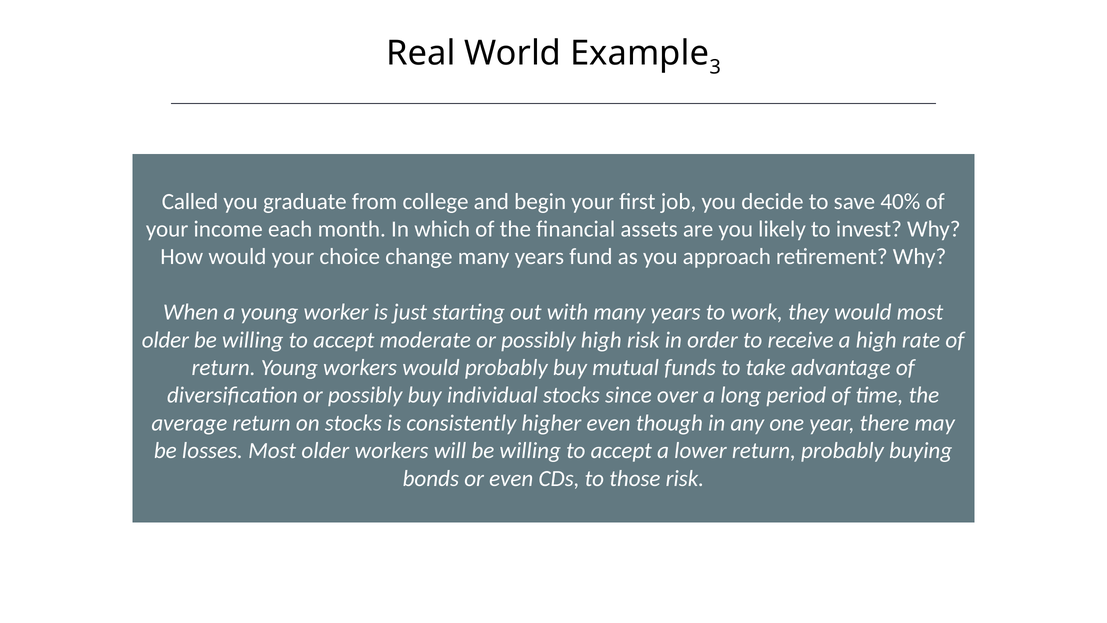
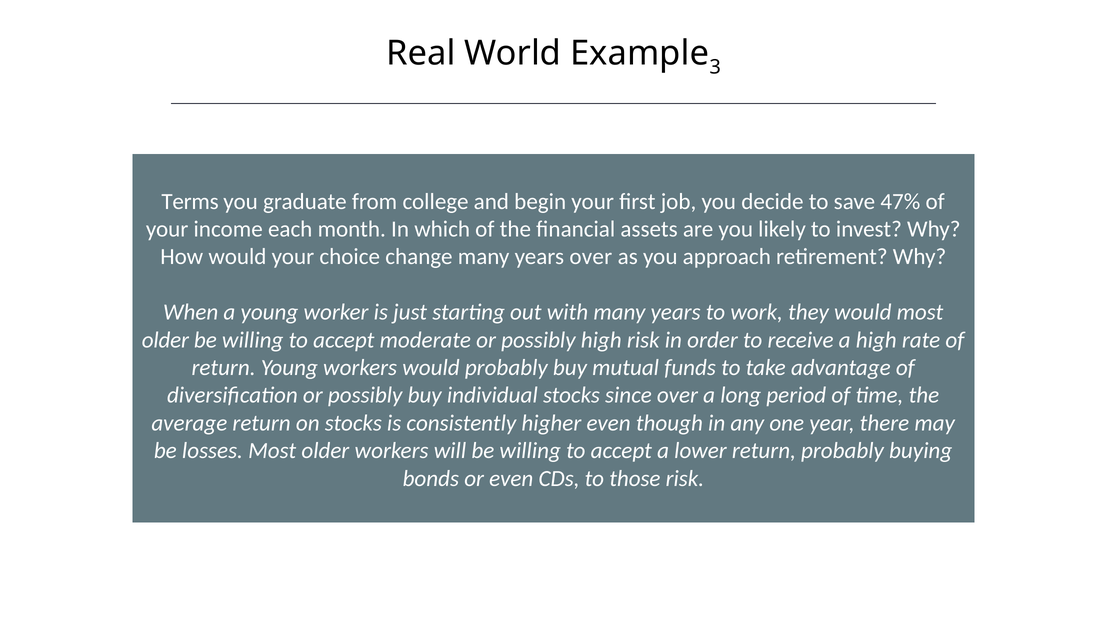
Called: Called -> Terms (190, 201)
40%: 40% -> 47% (900, 201)
years fund: fund -> over (591, 257)
